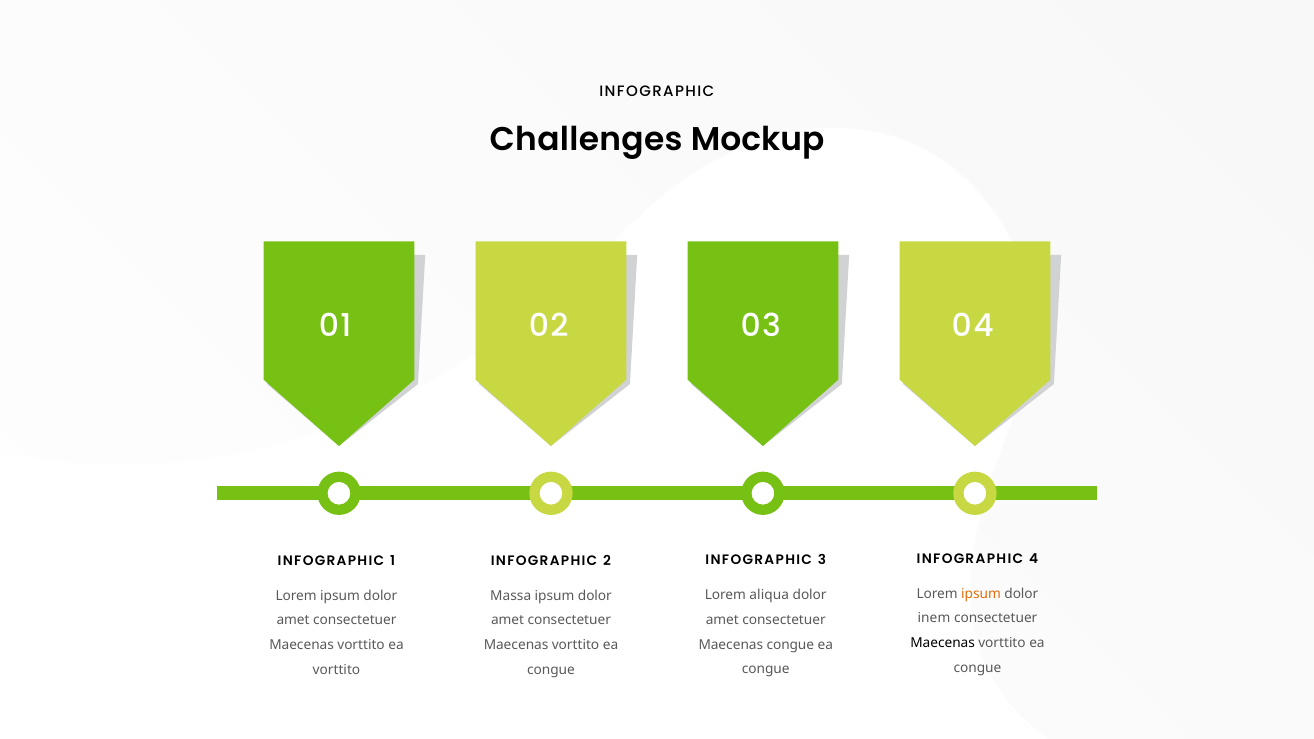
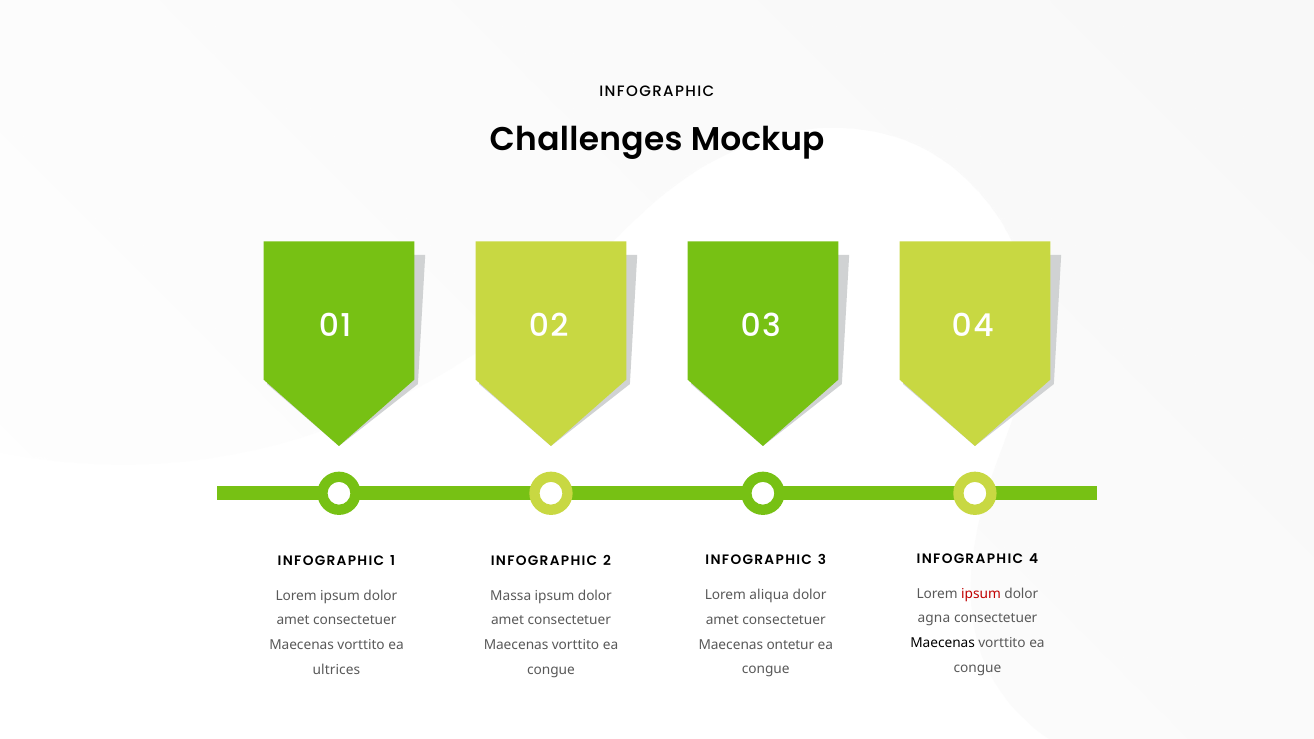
ipsum colour: orange -> red (981, 594)
inem: inem -> agna (934, 618)
Maecenas congue: congue -> ontetur (790, 645)
vorttito: vorttito -> ultrices (336, 670)
